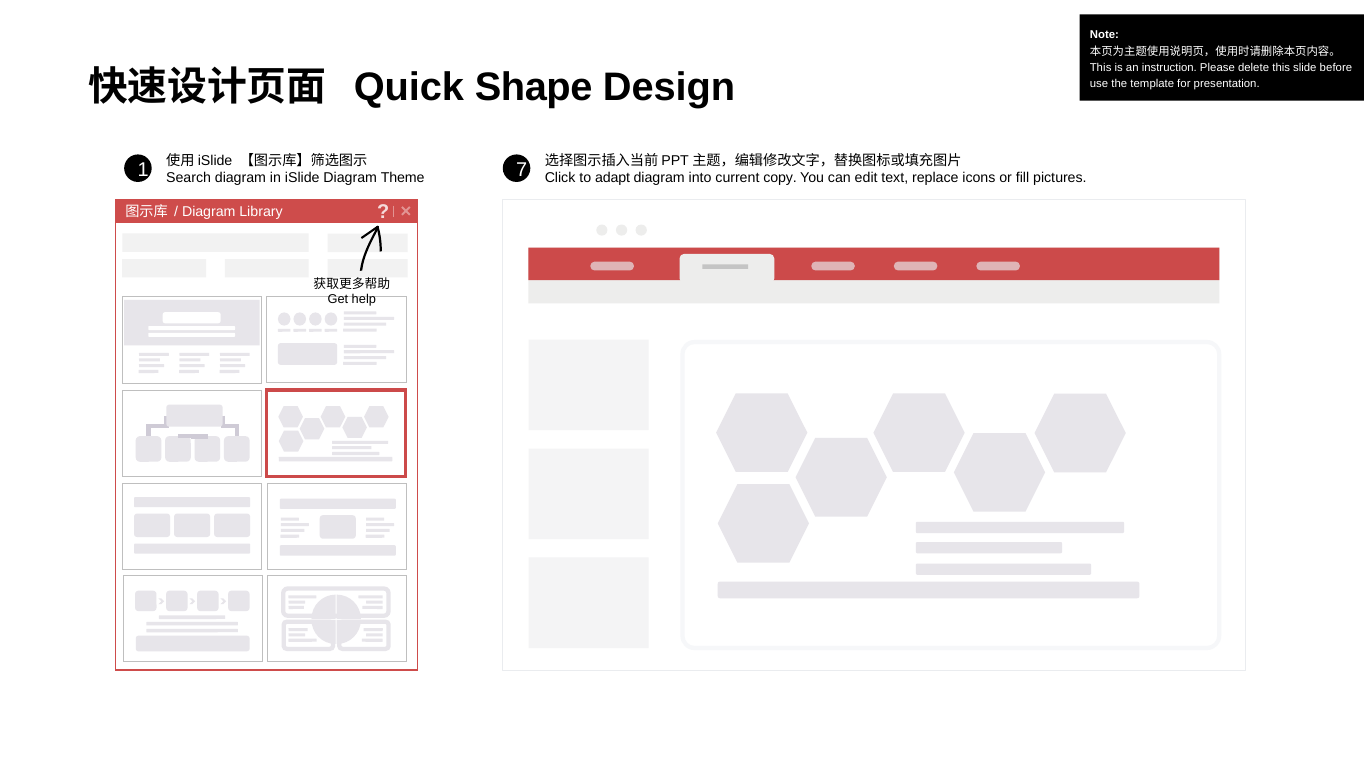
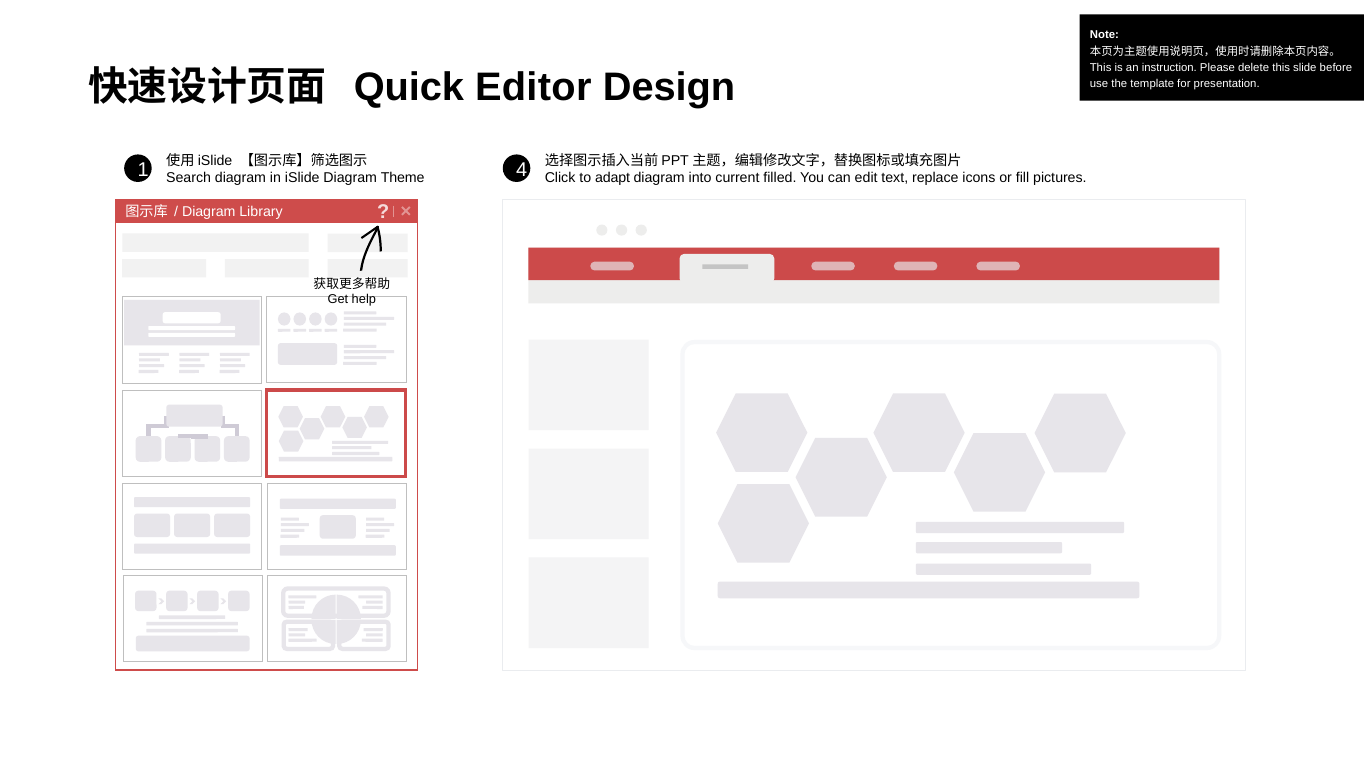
Shape: Shape -> Editor (533, 87)
7: 7 -> 4 (522, 170)
copy: copy -> filled (780, 178)
